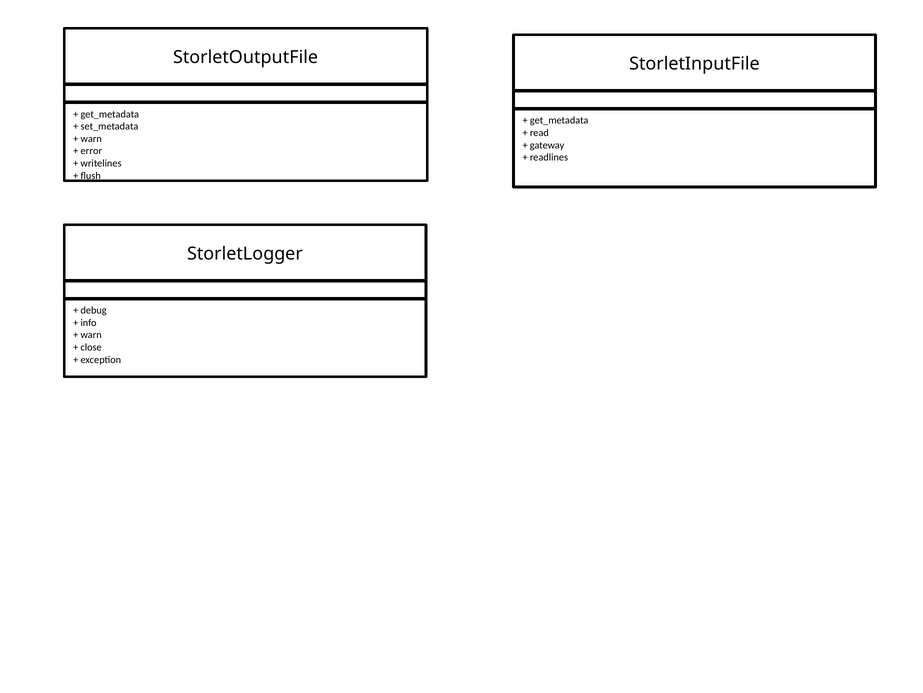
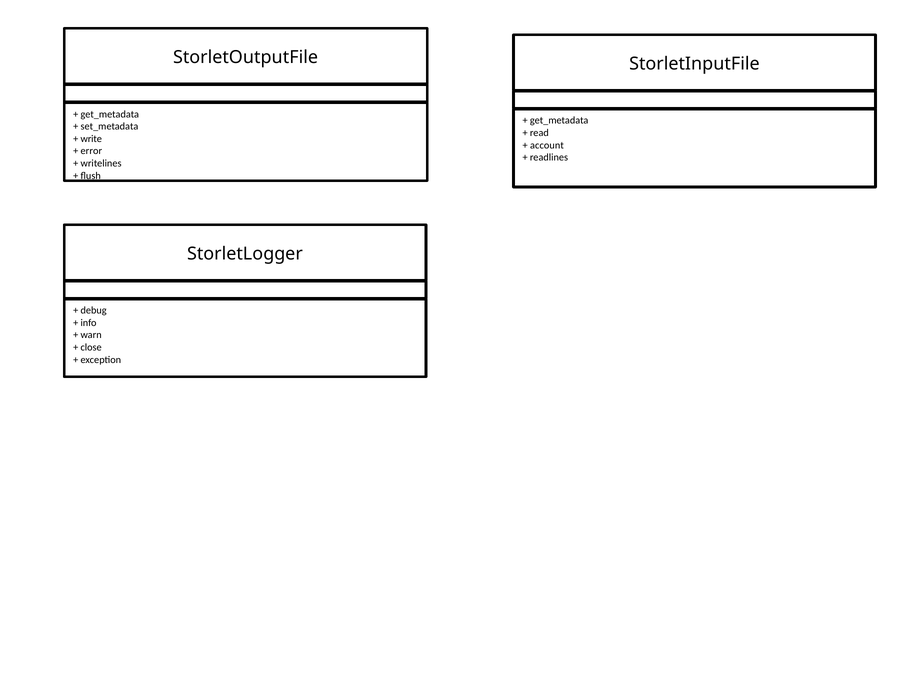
warn: warn -> write (91, 139)
gateway: gateway -> account (547, 145)
